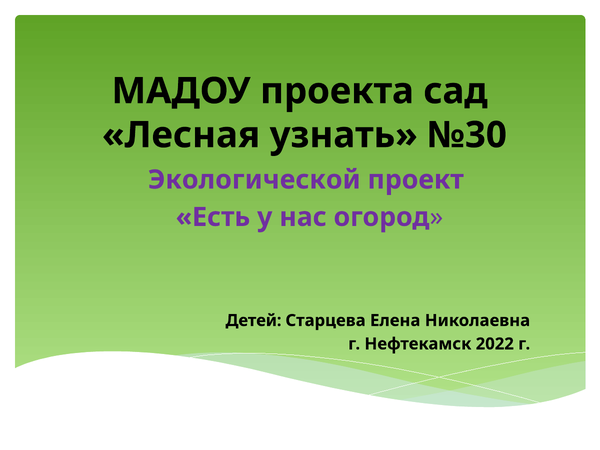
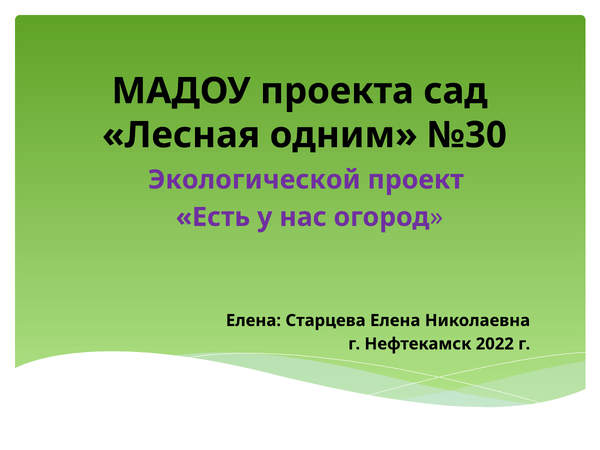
узнать: узнать -> одним (344, 135)
Детей: Детей -> Елена (253, 321)
